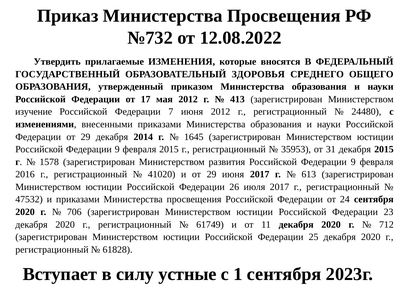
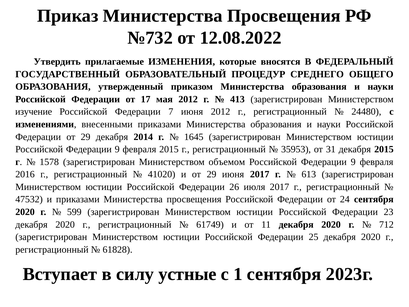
ЗДОРОВЬЯ: ЗДОРОВЬЯ -> ПРОЦЕДУР (258, 74)
развития: развития -> объемом (227, 162)
706: 706 -> 599 (74, 212)
